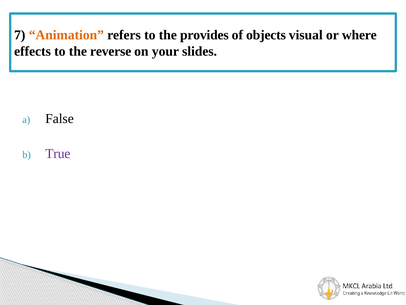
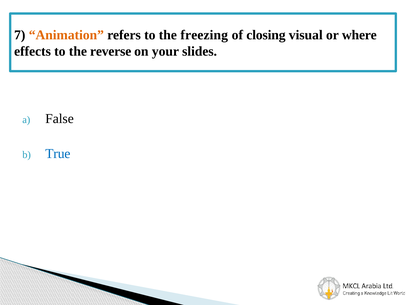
provides: provides -> freezing (204, 35)
objects: objects -> closing (266, 35)
True colour: purple -> blue (58, 153)
